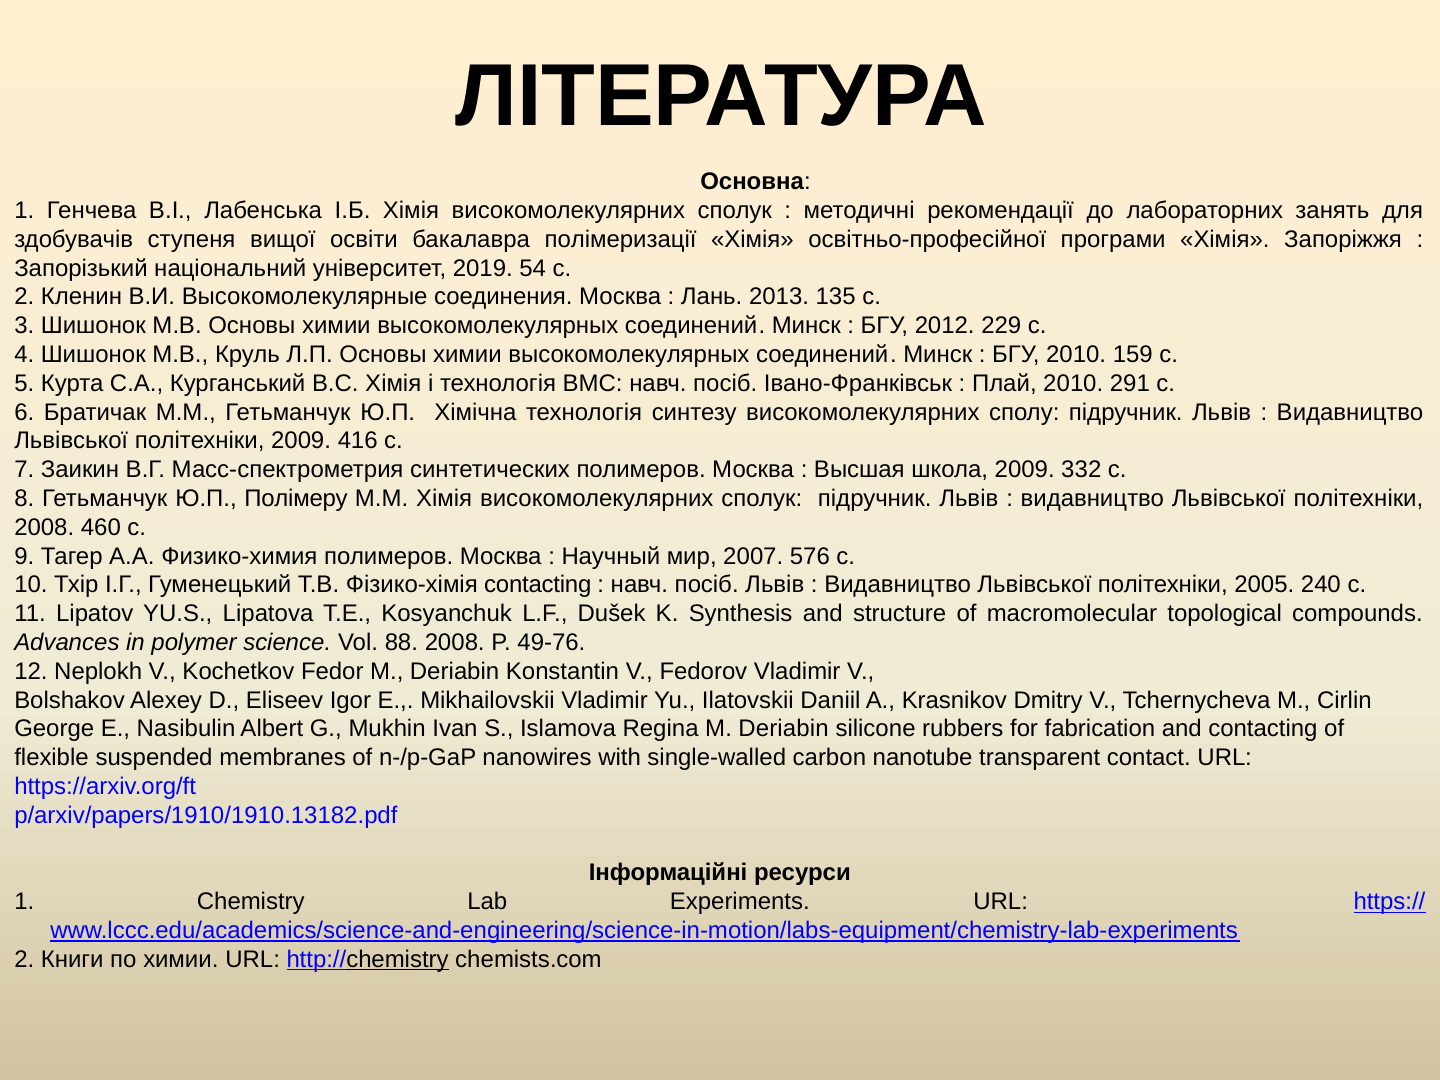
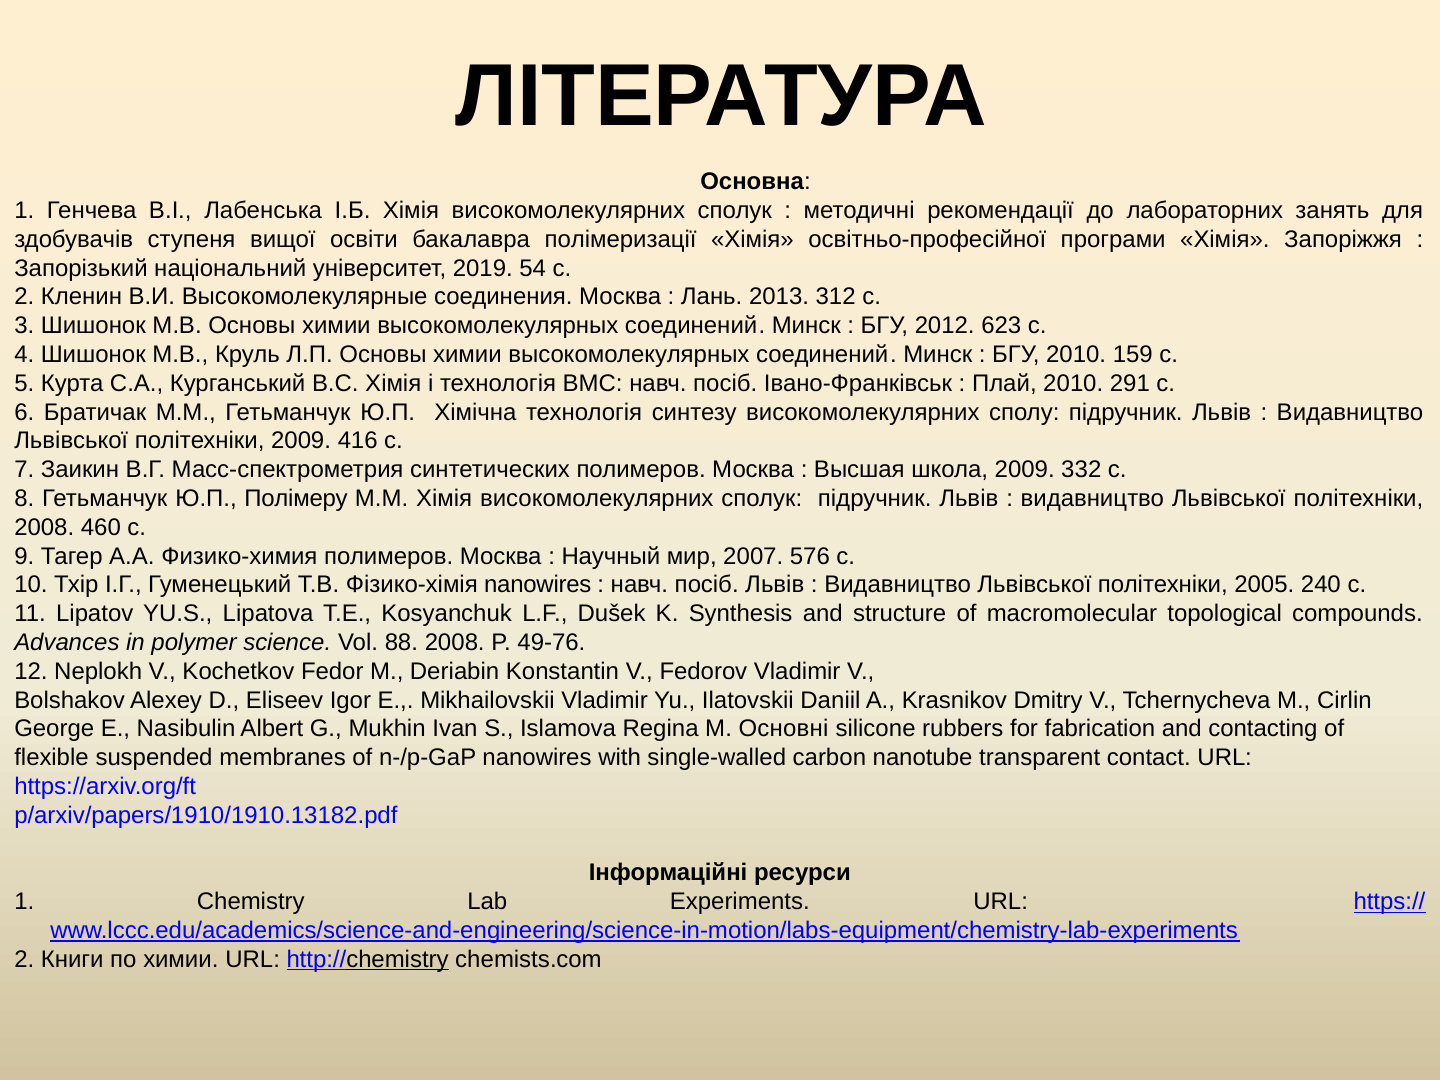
135: 135 -> 312 (836, 297)
229: 229 -> 623 (1001, 326)
Фізико-хімія contacting: contacting -> nanowires (538, 585)
Regina M Deriabin: Deriabin -> Основні (784, 729)
